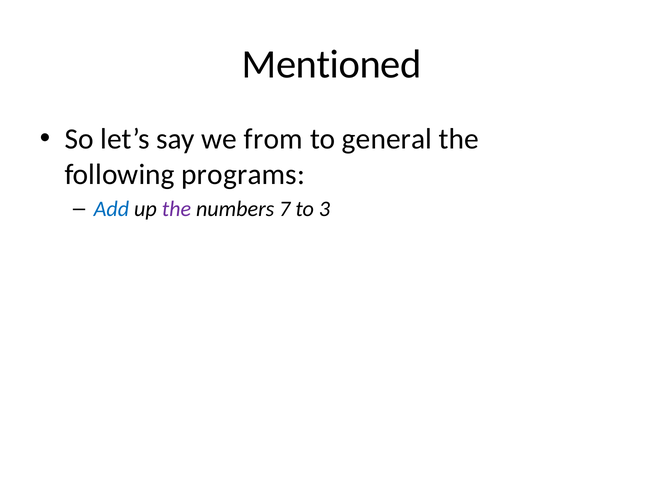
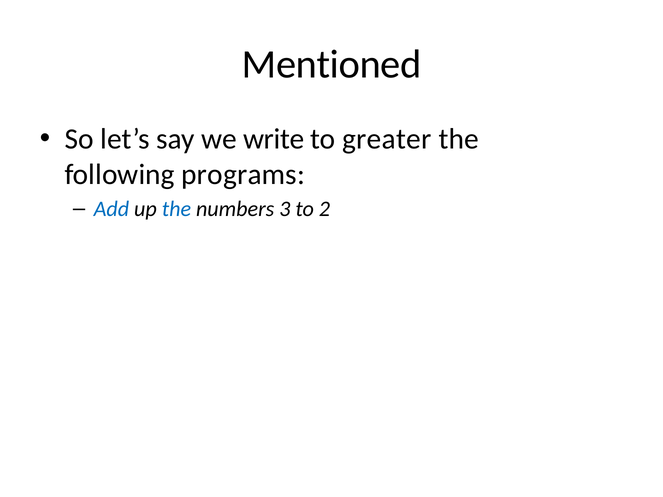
from: from -> write (274, 139)
general: general -> greater (387, 139)
the colour: purple -> blue (176, 209)
7: 7 -> 3 (285, 209)
3: 3 -> 2 (324, 209)
